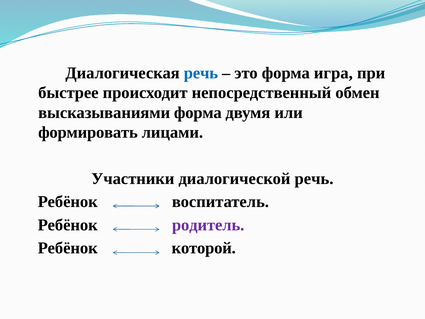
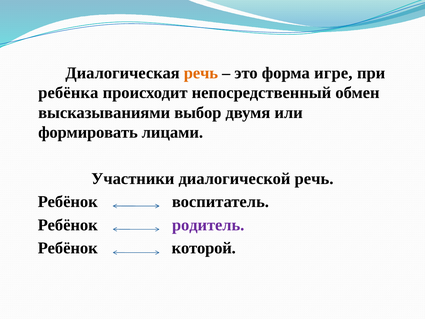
речь colour: blue -> orange (201, 73)
игра: игра -> игре (333, 73)
быстрее: быстрее -> ребёнка (68, 93)
высказываниями форма: форма -> выбор (198, 112)
